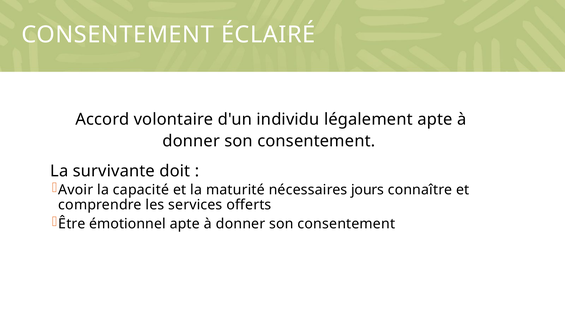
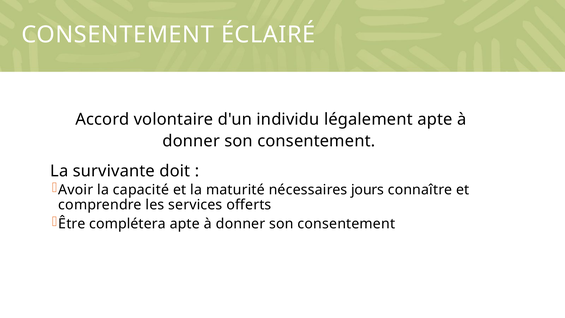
émotionnel: émotionnel -> complétera (127, 224)
